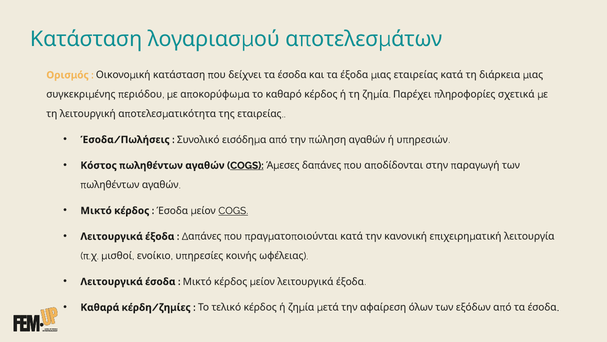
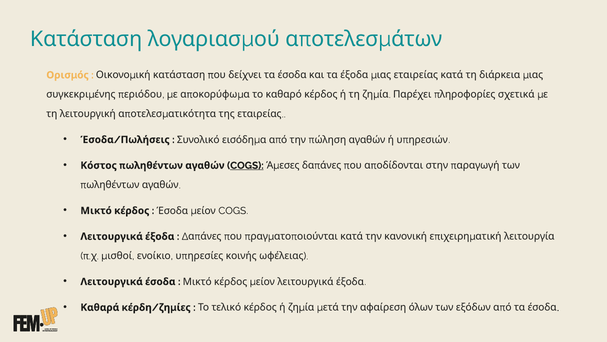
COGS underline: present -> none (233, 210)
